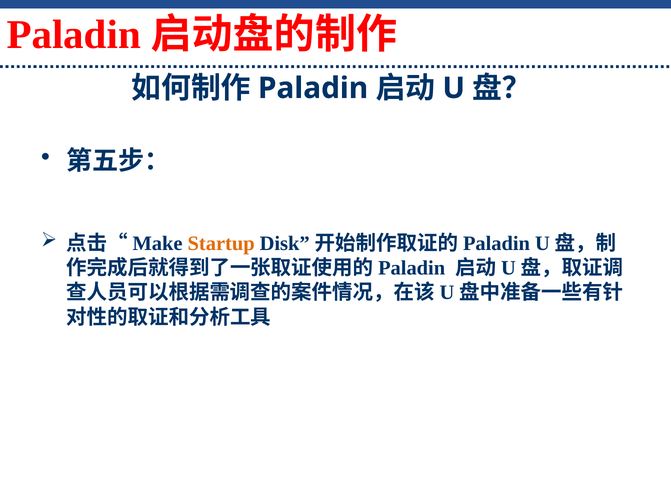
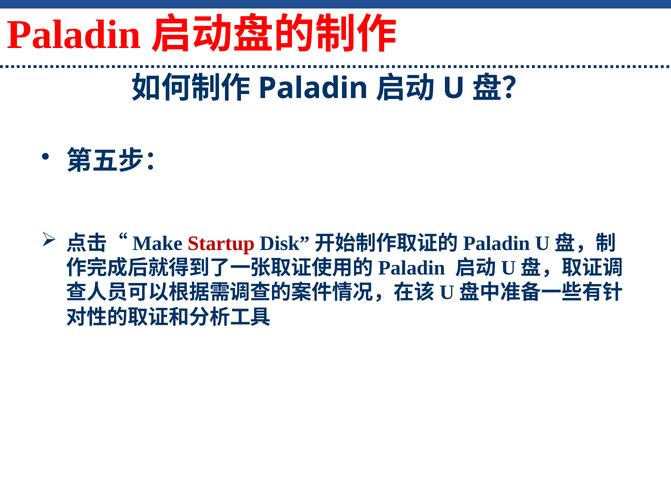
Startup colour: orange -> red (221, 244)
